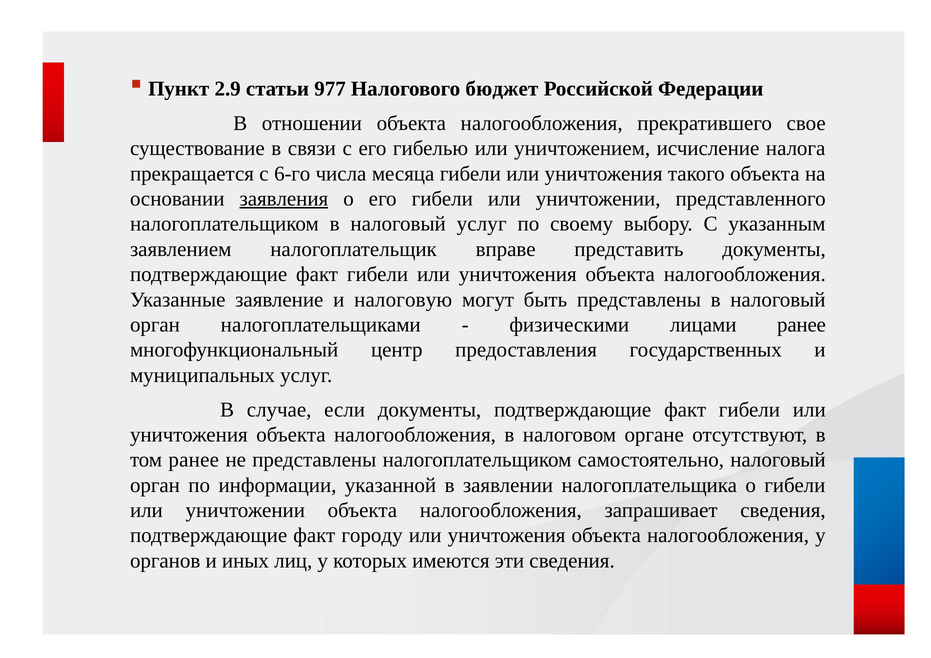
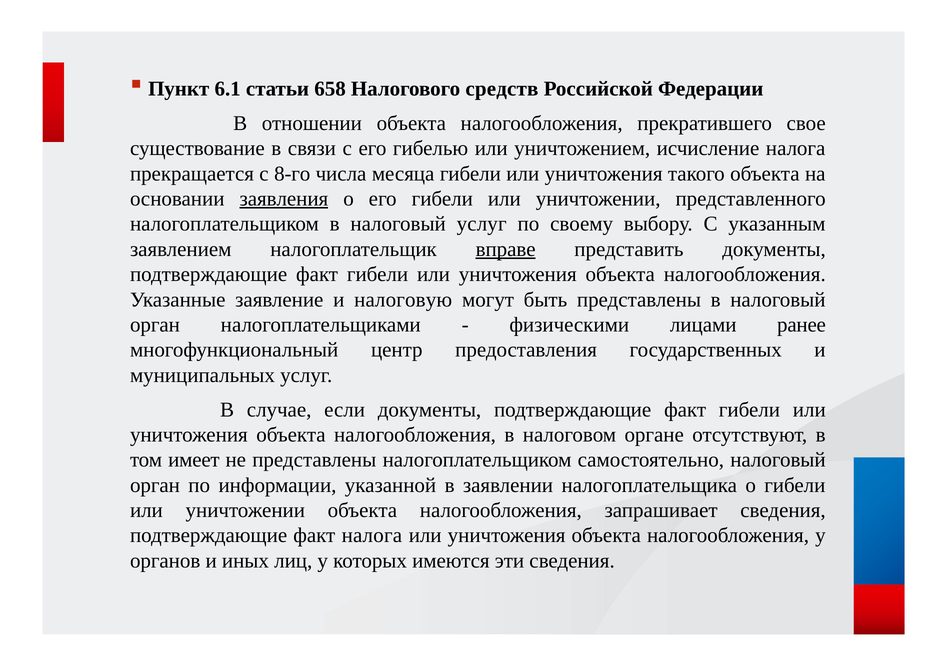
2.9: 2.9 -> 6.1 (228, 89)
977: 977 -> 658 (330, 89)
бюджет: бюджет -> средств (502, 89)
6-го: 6-го -> 8-го (292, 174)
вправе underline: none -> present (506, 249)
том ранее: ранее -> имеет (194, 460)
факт городу: городу -> налога (372, 536)
